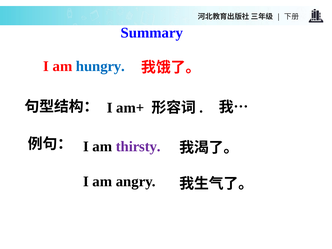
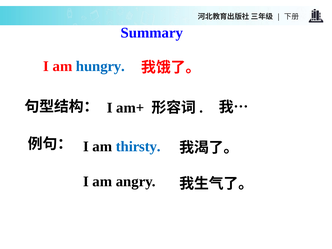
thirsty colour: purple -> blue (138, 147)
